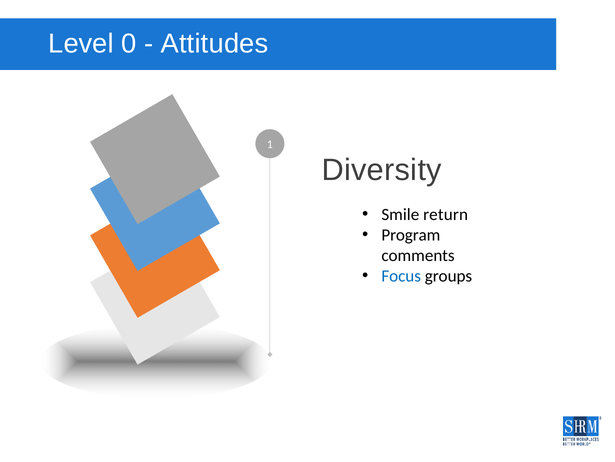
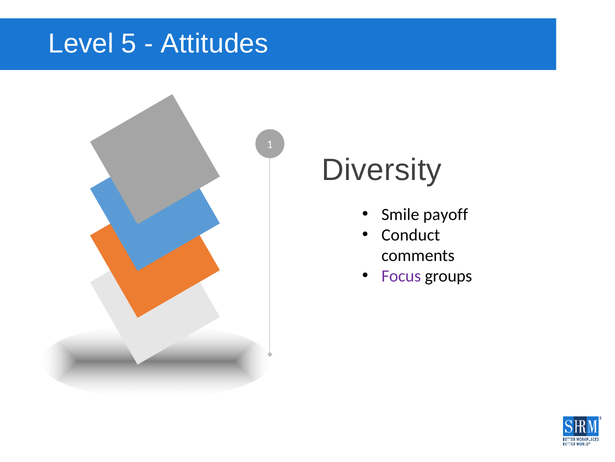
0: 0 -> 5 (129, 44)
return: return -> payoff (446, 214)
Program: Program -> Conduct (411, 235)
Focus colour: blue -> purple (401, 276)
